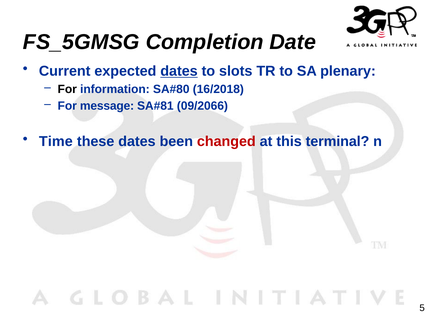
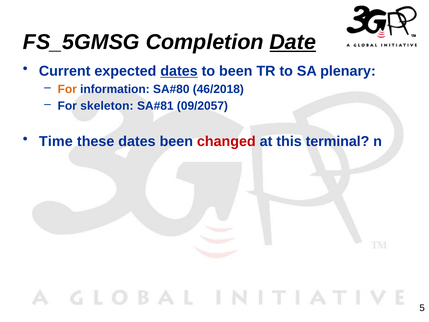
Date underline: none -> present (293, 42)
to slots: slots -> been (236, 71)
For colour: black -> orange (67, 89)
16/2018: 16/2018 -> 46/2018 (218, 89)
message: message -> skeleton (107, 106)
09/2066: 09/2066 -> 09/2057 (202, 106)
